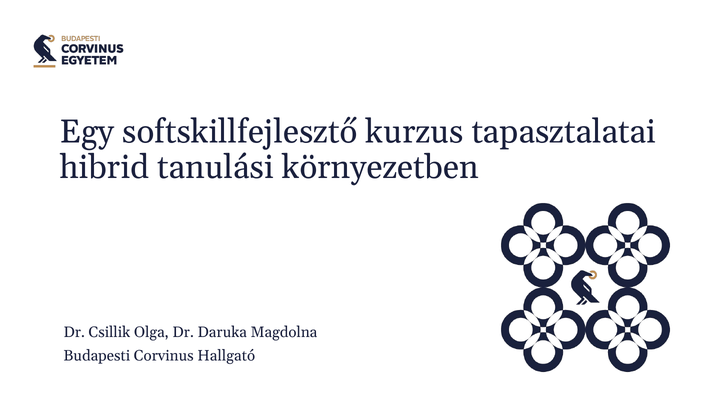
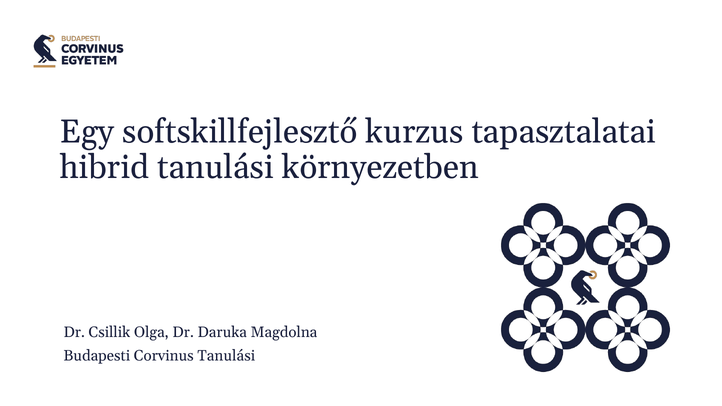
Corvinus Hallgató: Hallgató -> Tanulási (226, 356)
